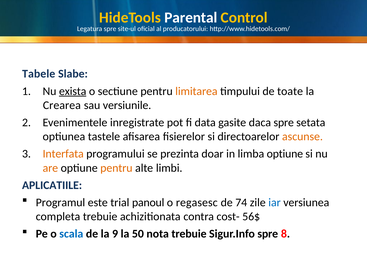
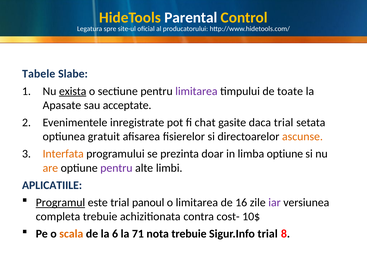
limitarea colour: orange -> purple (196, 91)
Crearea: Crearea -> Apasate (62, 105)
versiunile: versiunile -> acceptate (127, 105)
data: data -> chat (205, 123)
daca spre: spre -> trial (284, 123)
tastele: tastele -> gratuit (104, 137)
pentru colour: orange -> purple (116, 168)
Programul underline: none -> present (60, 203)
o regasesc: regasesc -> limitarea (197, 203)
74: 74 -> 16 (241, 203)
iar colour: blue -> purple (275, 203)
56$: 56$ -> 10$ (251, 217)
scala colour: blue -> orange (71, 234)
9: 9 -> 6 (115, 234)
50: 50 -> 71 (138, 234)
Sigur.Info spre: spre -> trial (268, 234)
